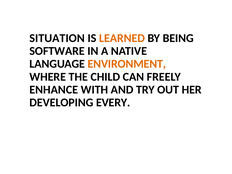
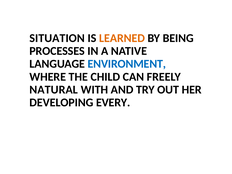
SOFTWARE: SOFTWARE -> PROCESSES (57, 51)
ENVIRONMENT colour: orange -> blue (127, 64)
ENHANCE: ENHANCE -> NATURAL (54, 90)
